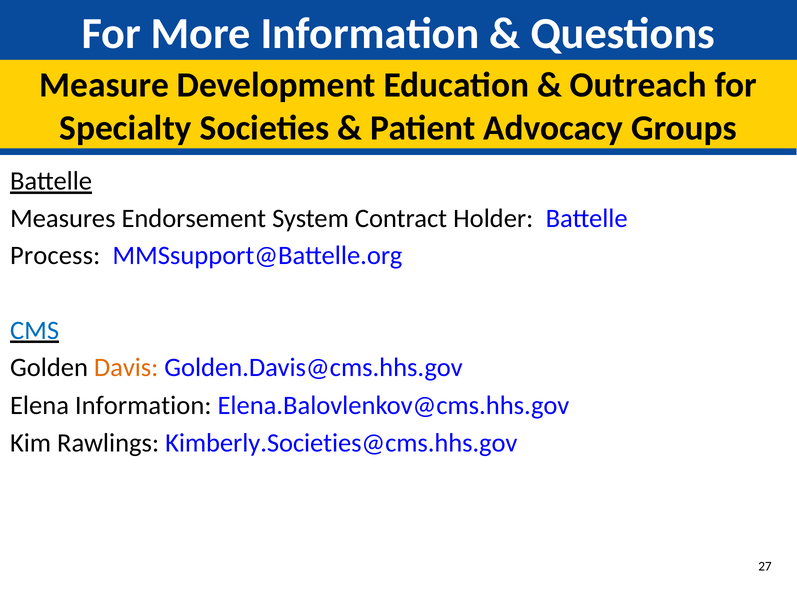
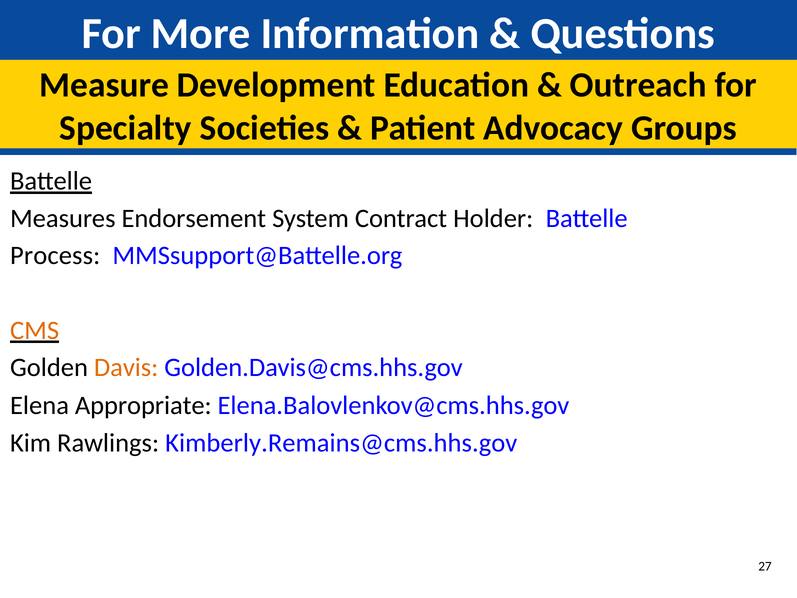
CMS colour: blue -> orange (35, 330)
Elena Information: Information -> Appropriate (143, 405)
Kimberly.Societies@cms.hhs.gov: Kimberly.Societies@cms.hhs.gov -> Kimberly.Remains@cms.hhs.gov (341, 443)
